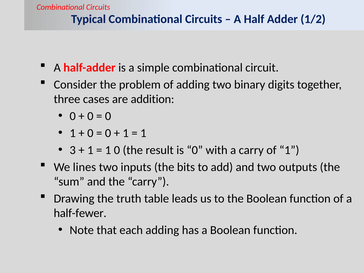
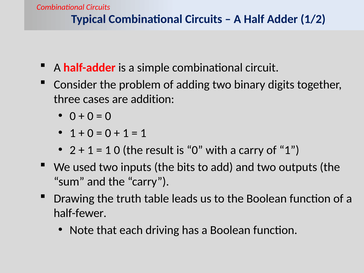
3: 3 -> 2 (73, 150)
lines: lines -> used (85, 167)
each adding: adding -> driving (162, 230)
